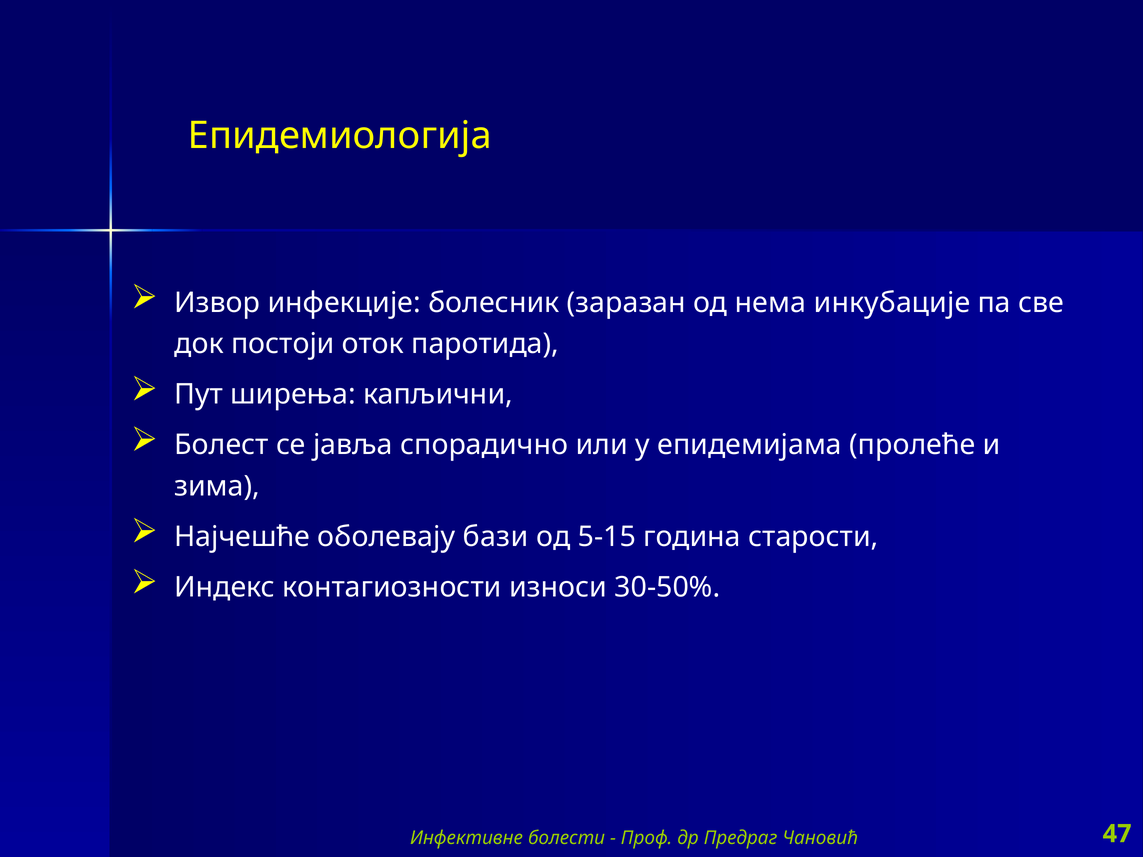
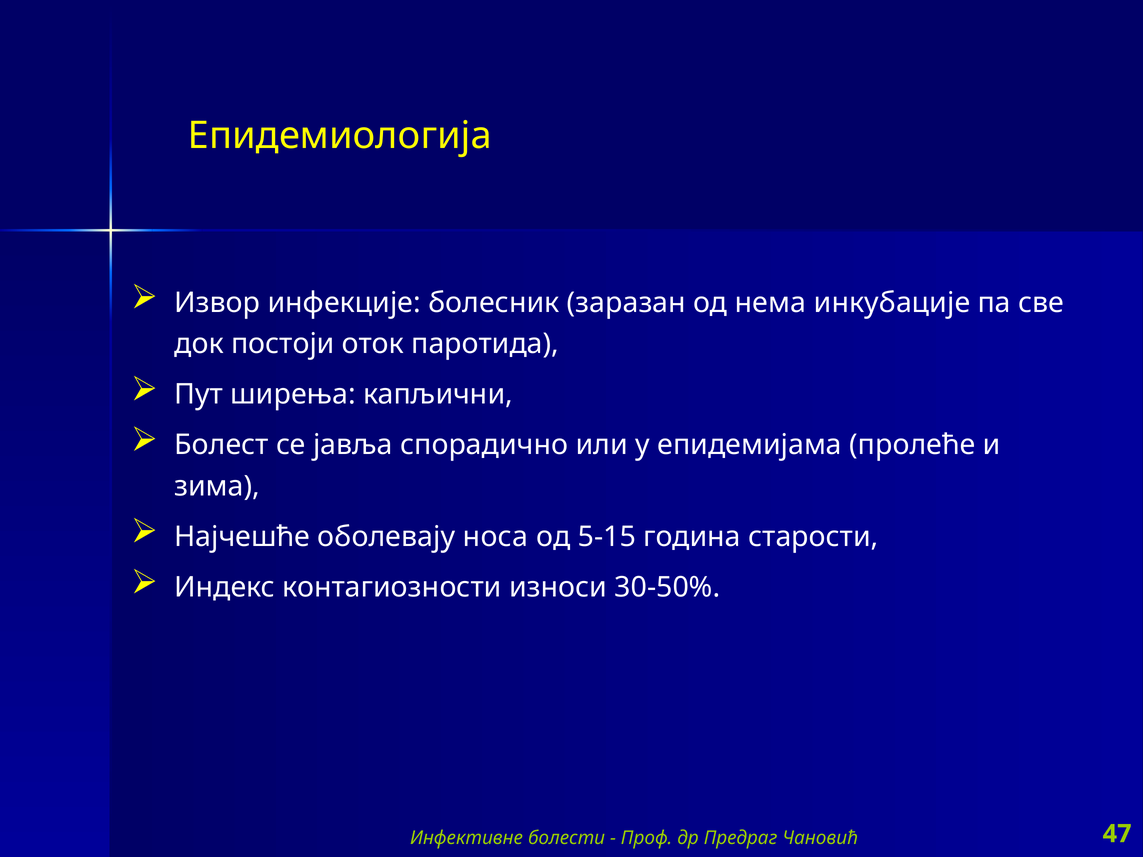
бази: бази -> носа (496, 537)
